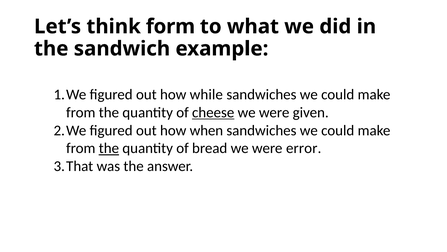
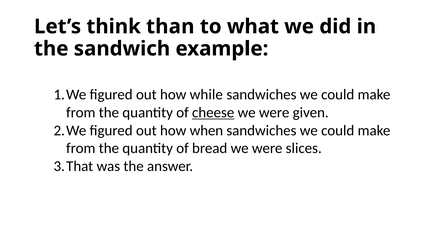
form: form -> than (170, 26)
the underline: present -> none (109, 148)
error: error -> slices (304, 148)
